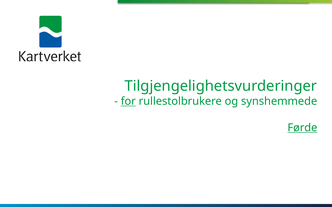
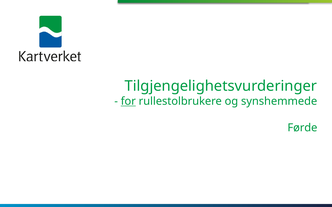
Førde underline: present -> none (302, 128)
